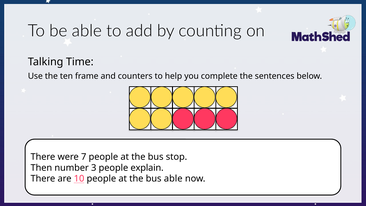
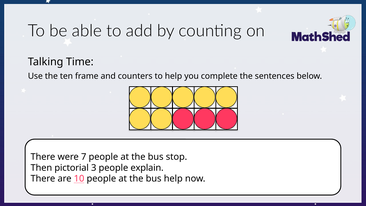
number: number -> pictorial (72, 168)
bus able: able -> help (173, 179)
